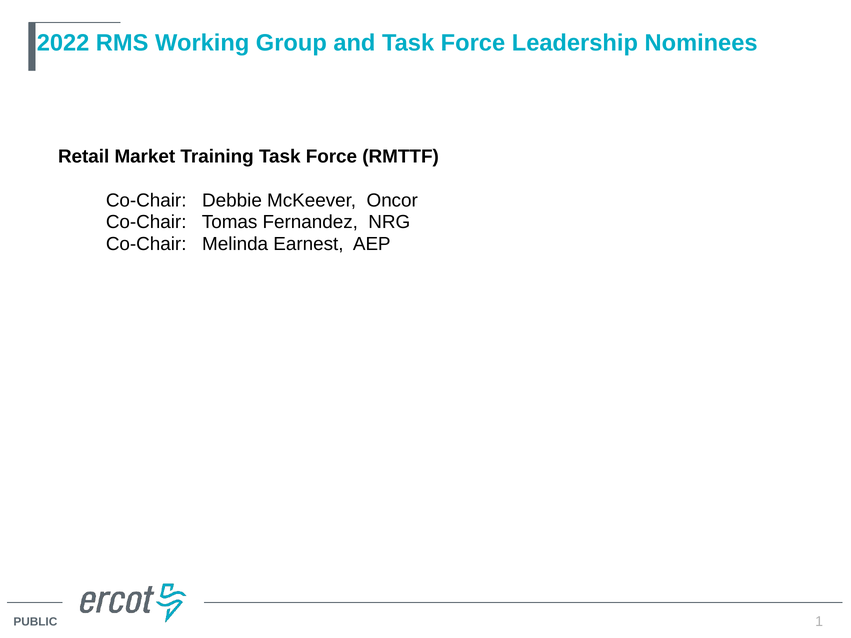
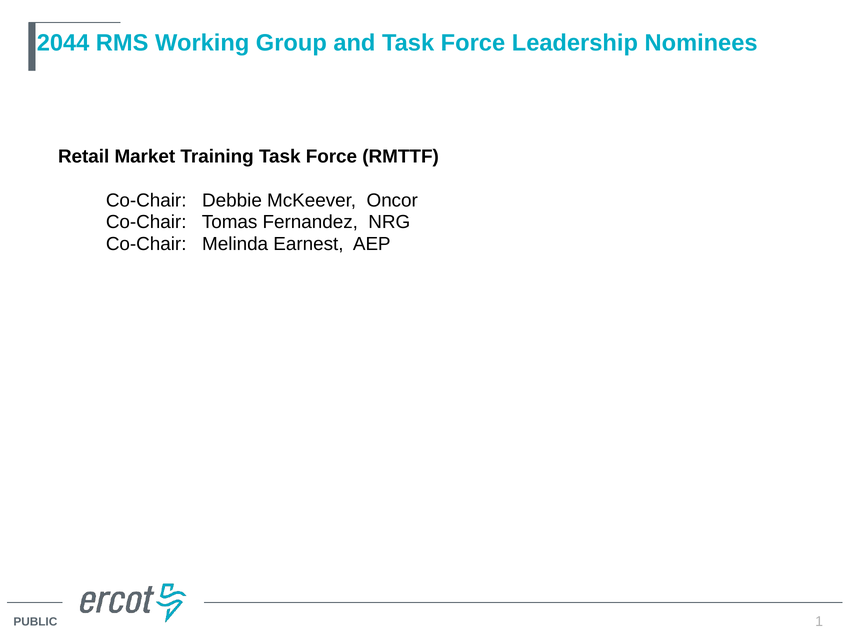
2022: 2022 -> 2044 (63, 43)
